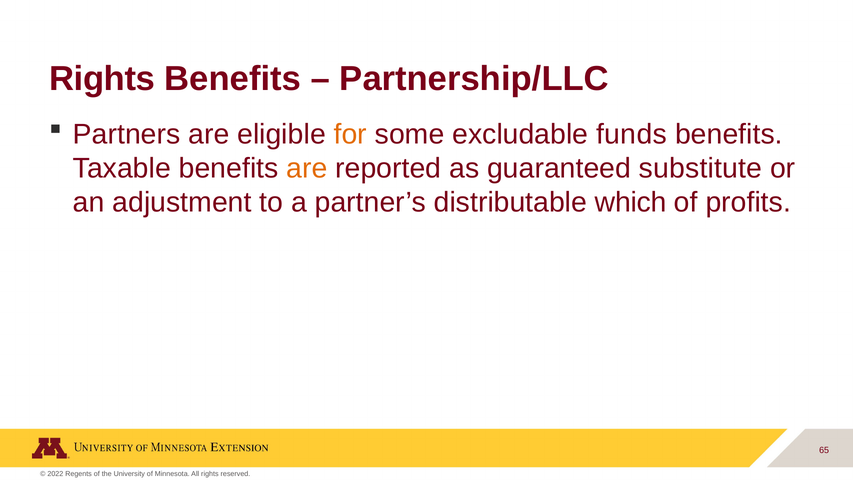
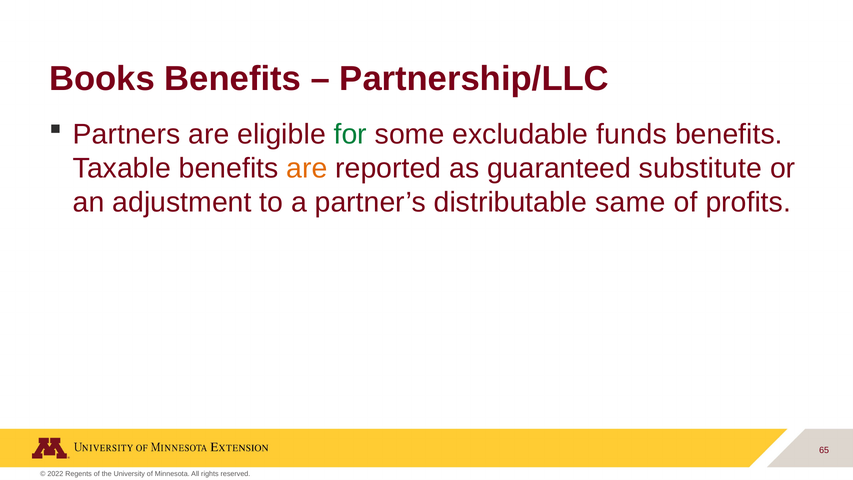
Rights: Rights -> Books (102, 79)
for colour: orange -> green (350, 134)
which: which -> same (630, 202)
